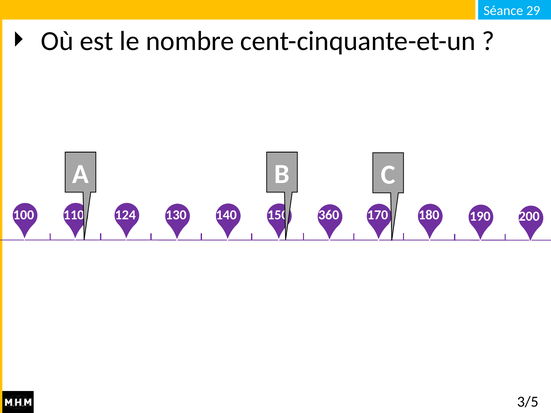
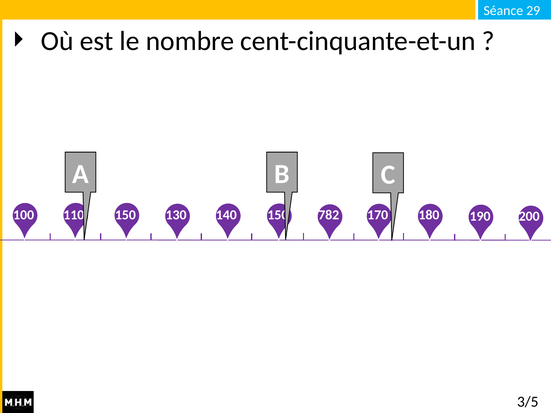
124: 124 -> 150 (125, 215)
360: 360 -> 782 (329, 215)
